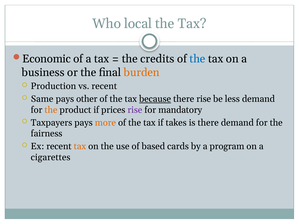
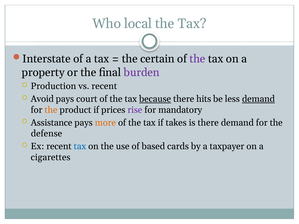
Economic: Economic -> Interstate (46, 59)
credits: credits -> certain (157, 59)
the colour: blue -> purple (198, 59)
business: business -> property (43, 72)
burden colour: orange -> purple (142, 72)
Same: Same -> Avoid (42, 99)
other: other -> court (87, 99)
there rise: rise -> hits (204, 99)
demand underline: none -> present (258, 99)
Taxpayers: Taxpayers -> Assistance (52, 123)
fairness: fairness -> defense (46, 134)
tax colour: orange -> blue (80, 146)
program: program -> taxpayer (227, 146)
